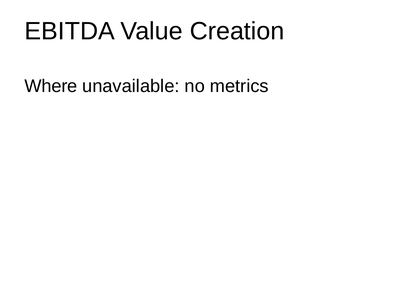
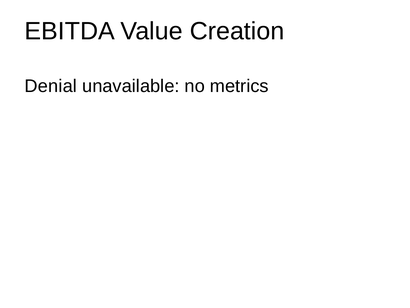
Where: Where -> Denial (51, 86)
